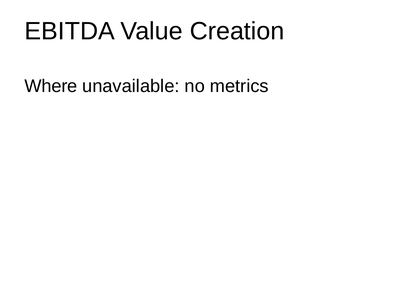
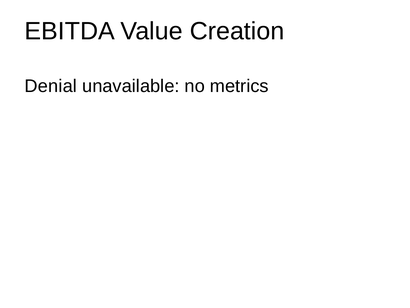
Where: Where -> Denial (51, 86)
